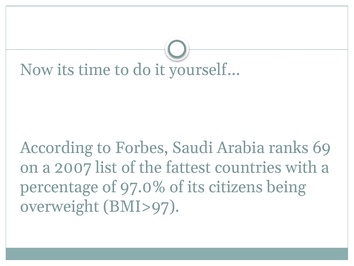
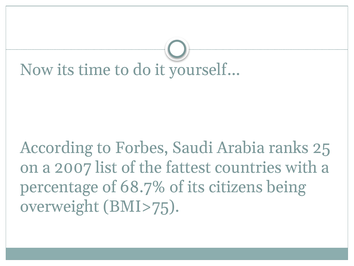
69: 69 -> 25 (322, 148)
97.0%: 97.0% -> 68.7% (143, 187)
BMI>97: BMI>97 -> BMI>75 (141, 206)
